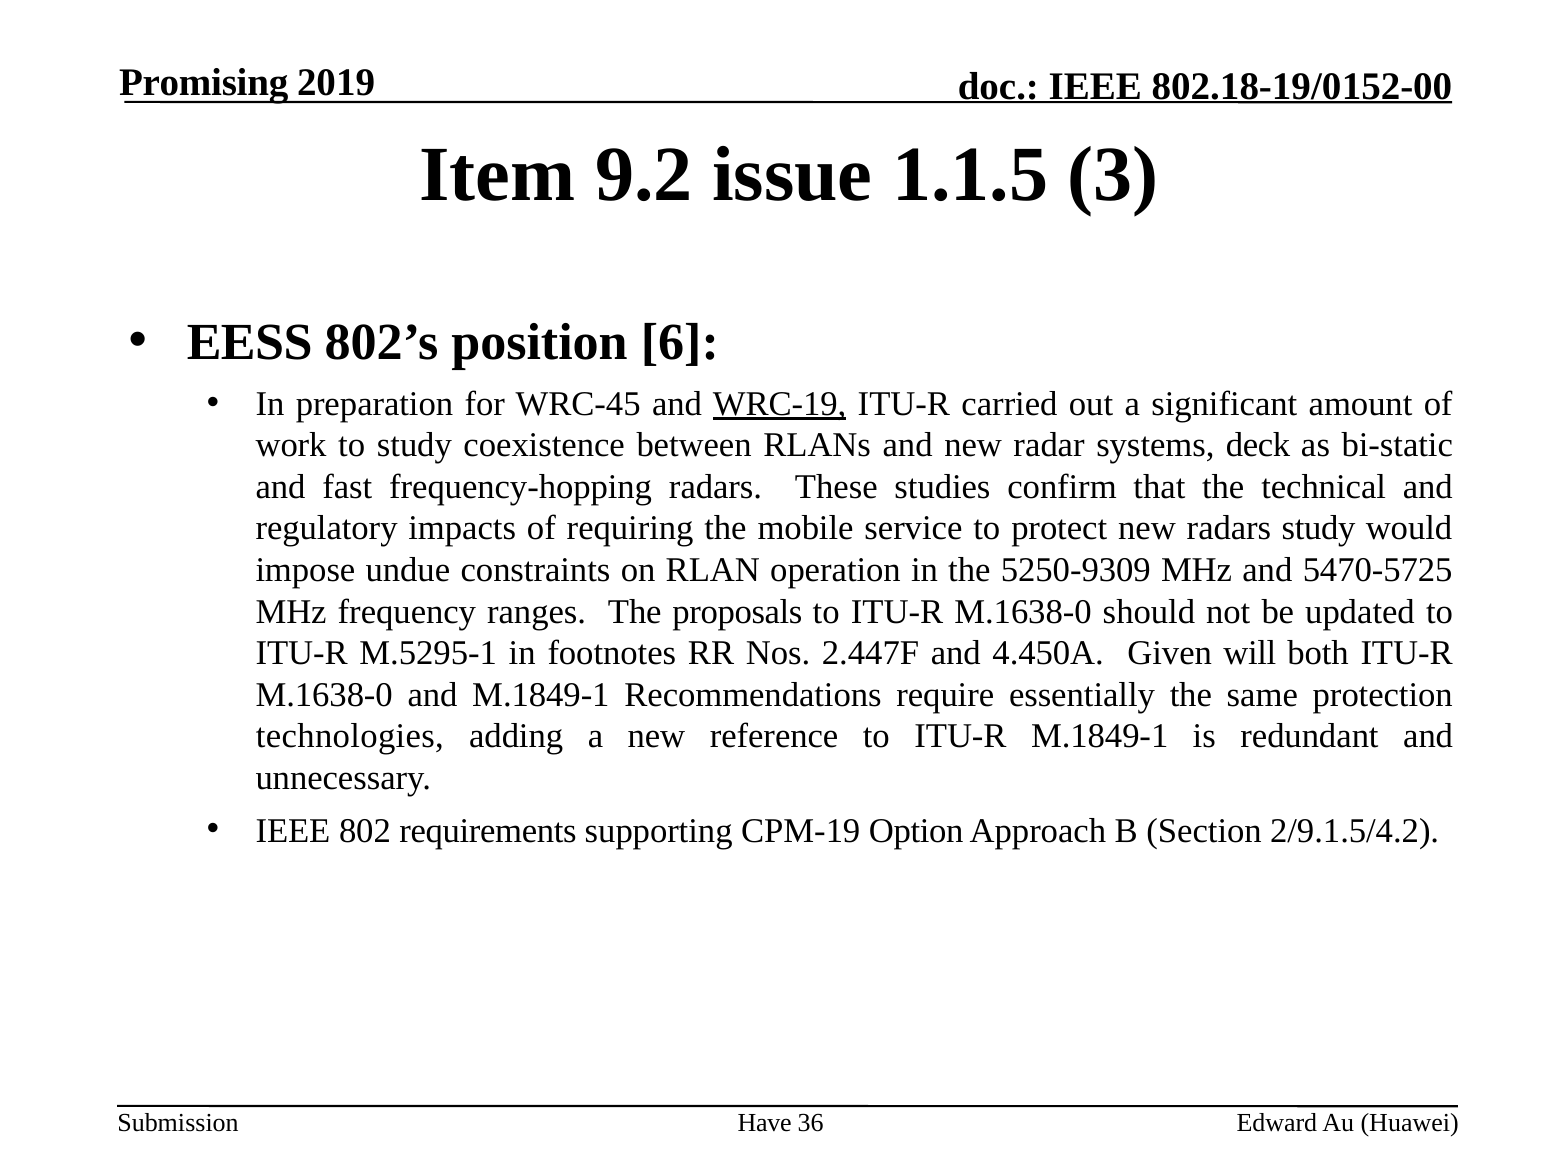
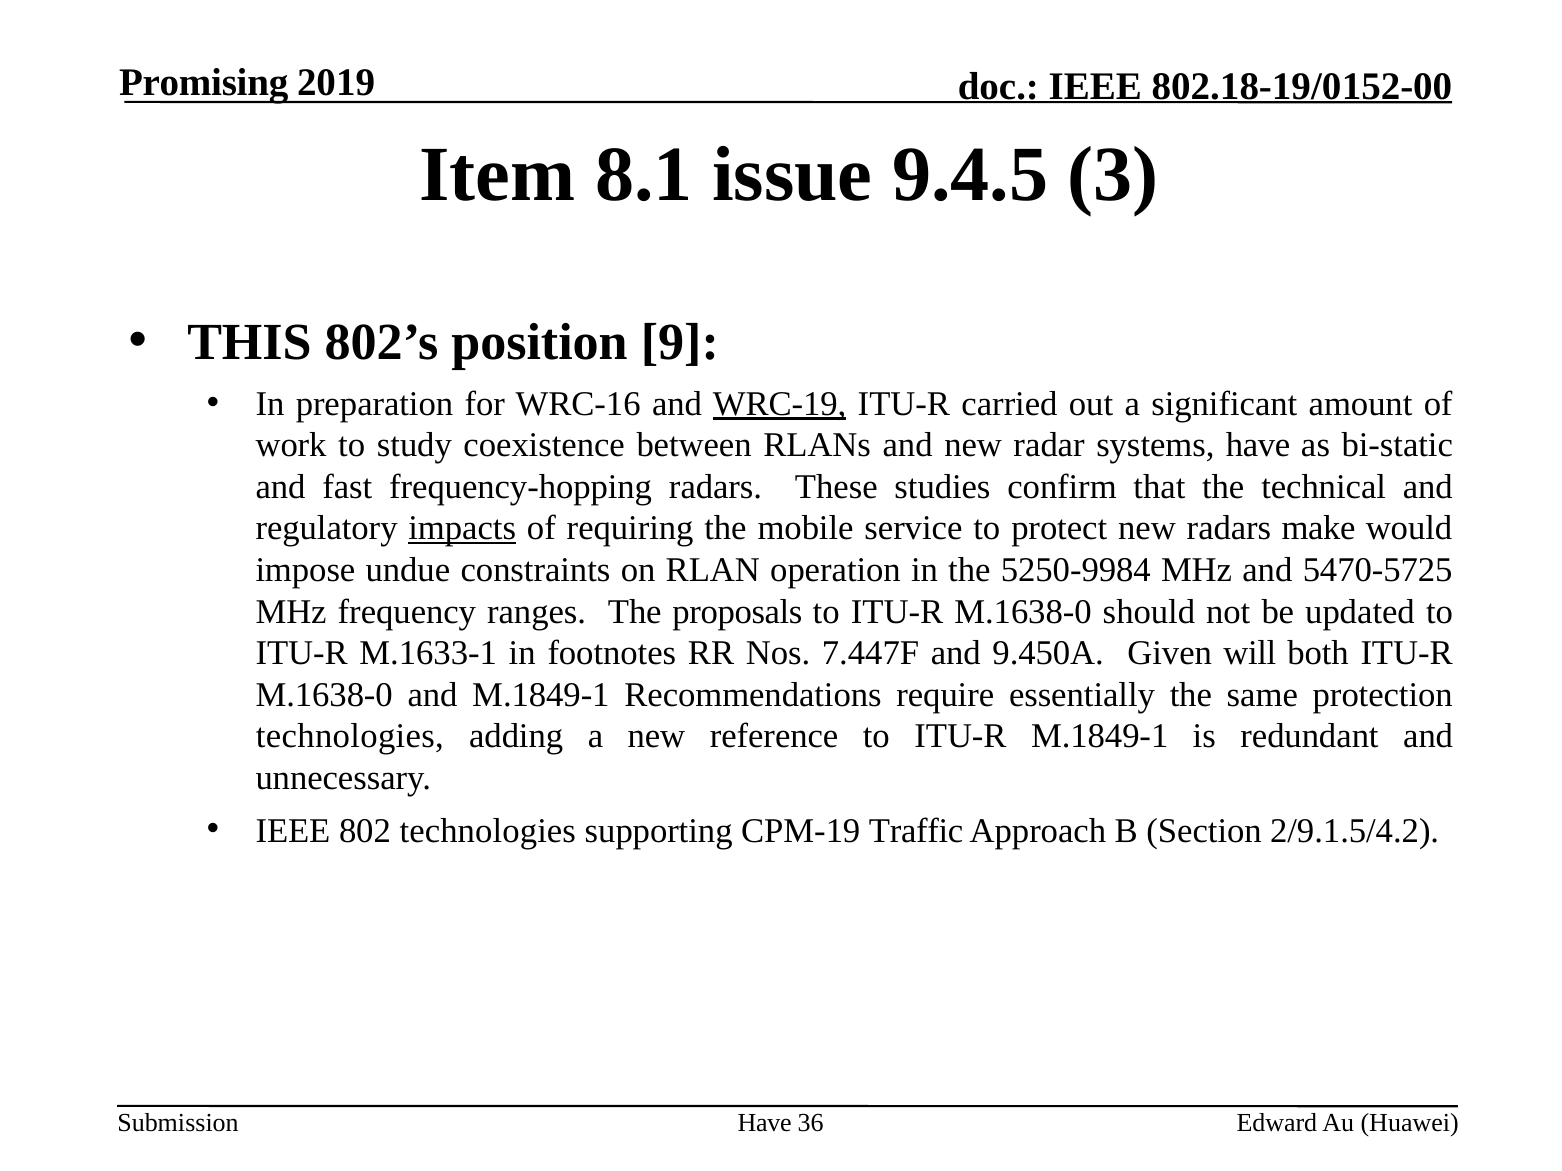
9.2: 9.2 -> 8.1 (644, 175)
1.1.5: 1.1.5 -> 9.4.5 (970, 175)
EESS: EESS -> THIS (249, 342)
6: 6 -> 9 (680, 342)
WRC-45: WRC-45 -> WRC-16 (578, 404)
systems deck: deck -> have (1258, 445)
impacts underline: none -> present (462, 529)
radars study: study -> make (1319, 529)
5250-9309: 5250-9309 -> 5250-9984 (1076, 570)
M.5295-1: M.5295-1 -> M.1633-1 (428, 654)
2.447F: 2.447F -> 7.447F (871, 654)
4.450A: 4.450A -> 9.450A (1048, 654)
802 requirements: requirements -> technologies (488, 831)
Option: Option -> Traffic (916, 831)
